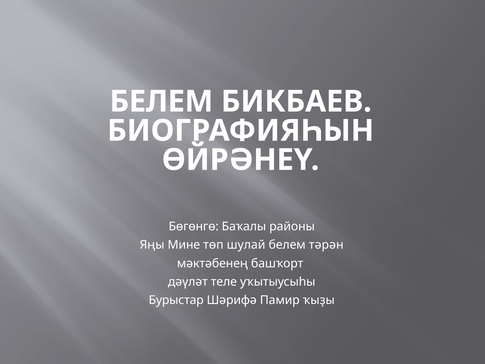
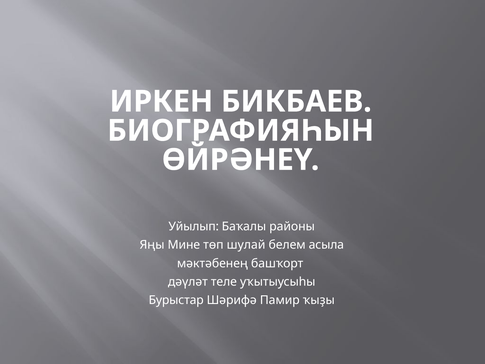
БЕЛЕМ: БЕЛЕМ -> ИРКЕН (161, 101)
Бөгөнгө: Бөгөнгө -> Уйылып (194, 226)
тәрән: тәрән -> асыла (326, 245)
